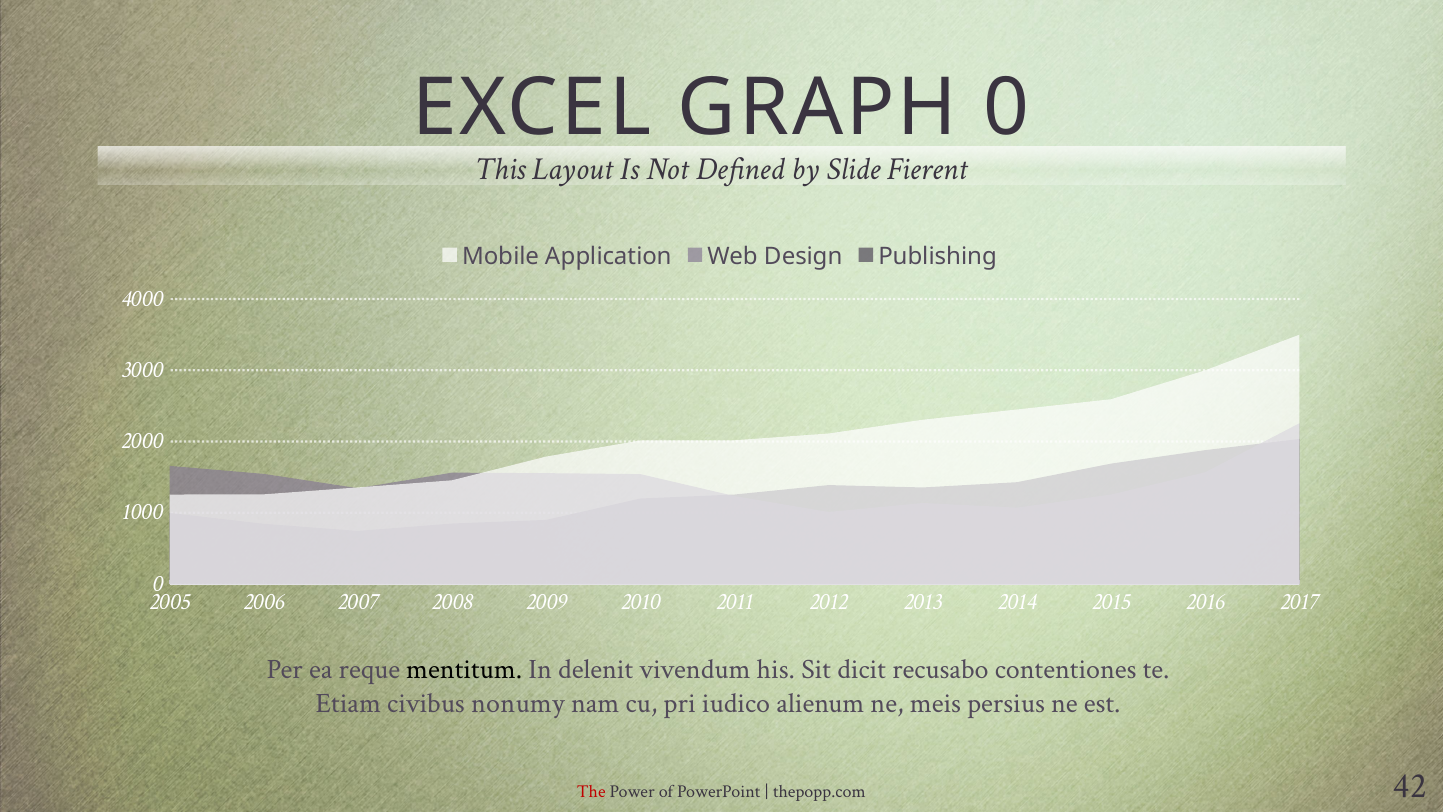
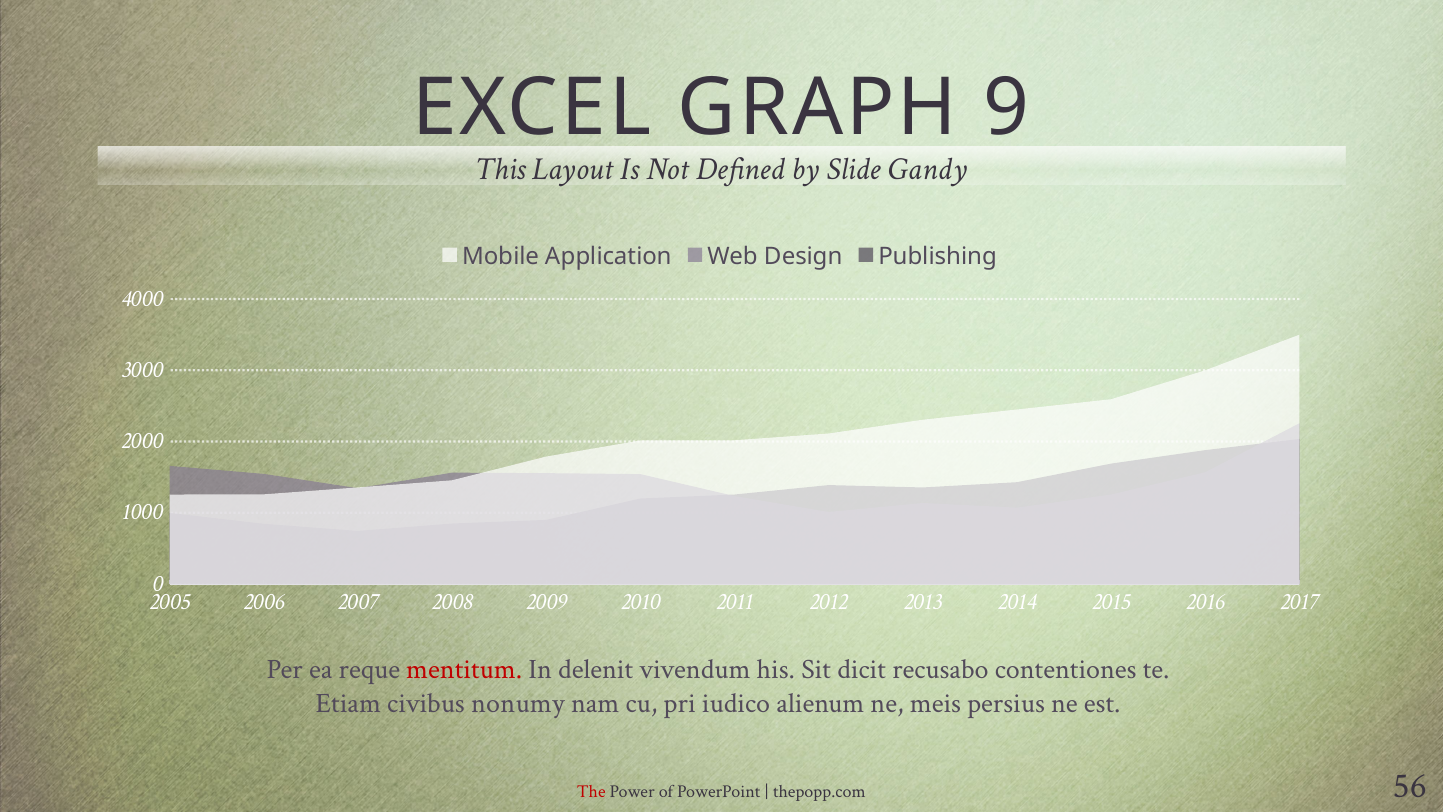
GRAPH 0: 0 -> 9 (1007, 108)
Fierent: Fierent -> Gandy (927, 169)
mentitum colour: black -> red (464, 669)
42: 42 -> 56 (1410, 785)
